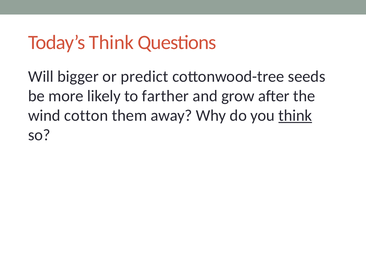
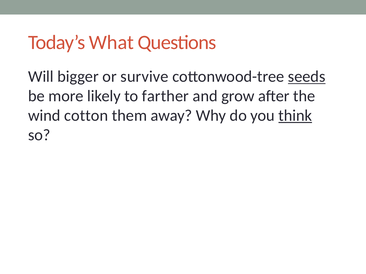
Today’s Think: Think -> What (111, 43)
predict: predict -> survive (145, 77)
seeds underline: none -> present (307, 77)
